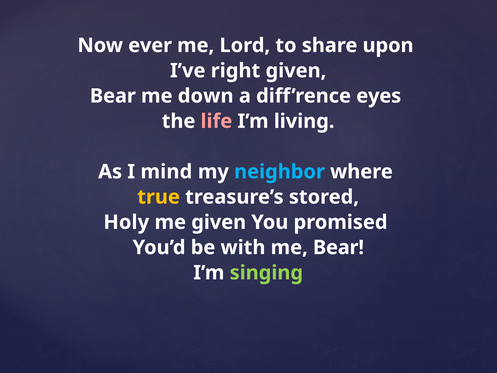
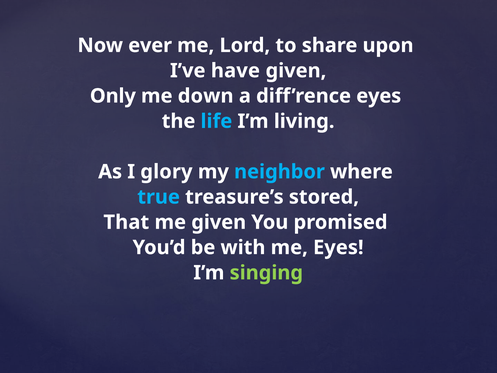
right: right -> have (235, 71)
Bear: Bear -> Only (113, 96)
life colour: pink -> light blue (216, 121)
mind: mind -> glory (166, 172)
true colour: yellow -> light blue (159, 197)
Holy: Holy -> That (126, 222)
me Bear: Bear -> Eyes (338, 247)
